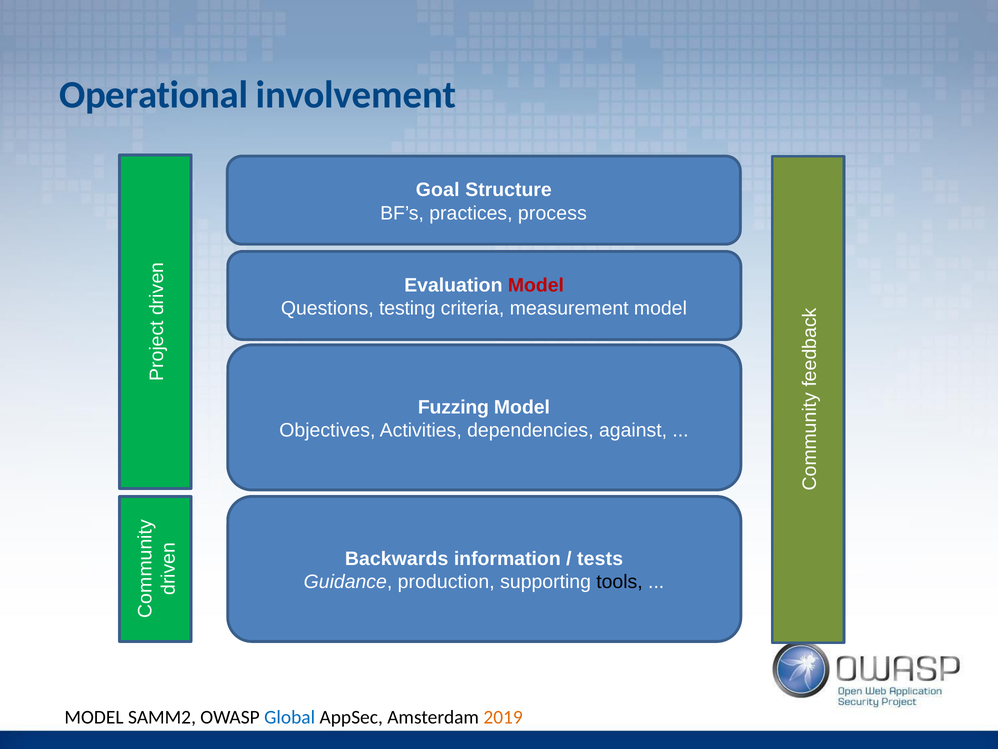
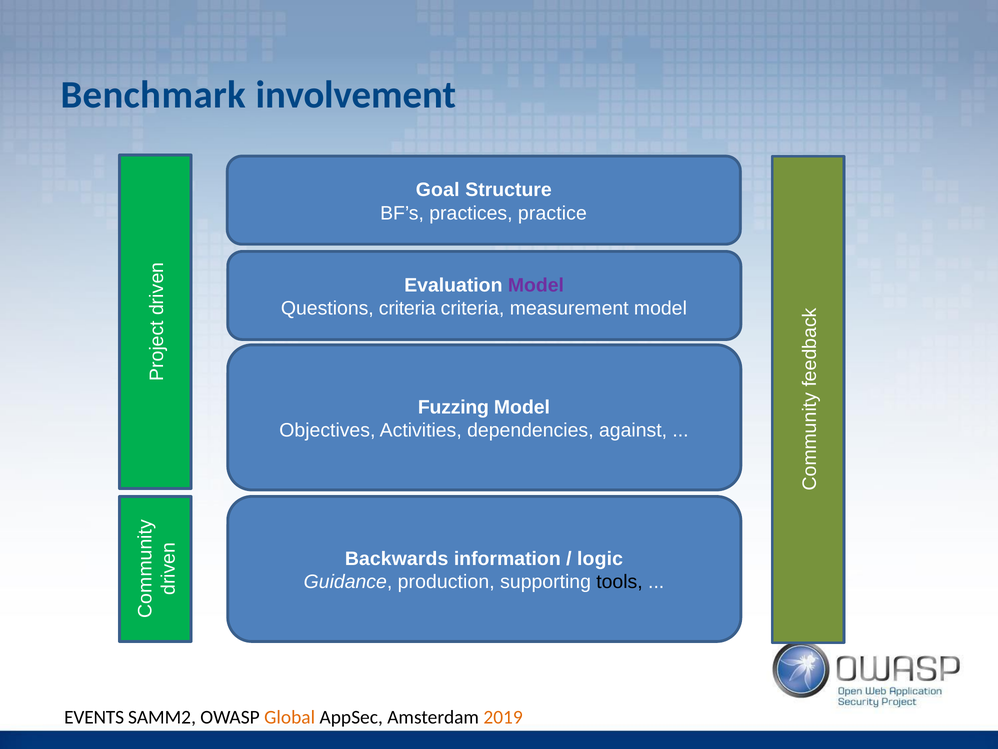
Operational: Operational -> Benchmark (153, 95)
process: process -> practice (552, 213)
Model colour: red -> purple (536, 285)
Questions testing: testing -> criteria (407, 308)
tests: tests -> logic (600, 558)
MODEL: MODEL -> EVENTS (94, 717)
Global colour: blue -> orange (290, 717)
